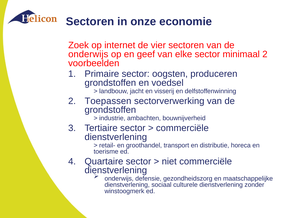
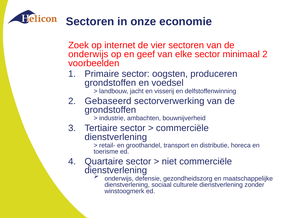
Toepassen: Toepassen -> Gebaseerd (108, 101)
